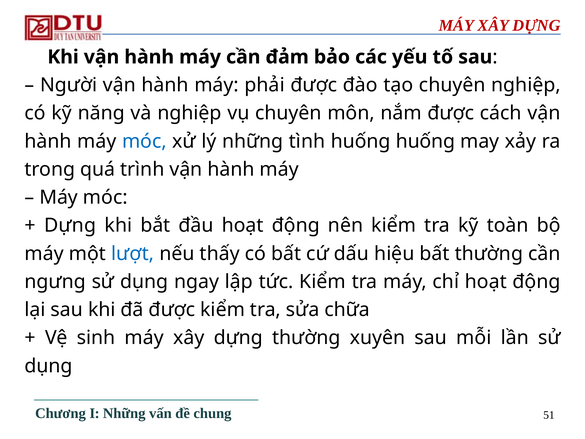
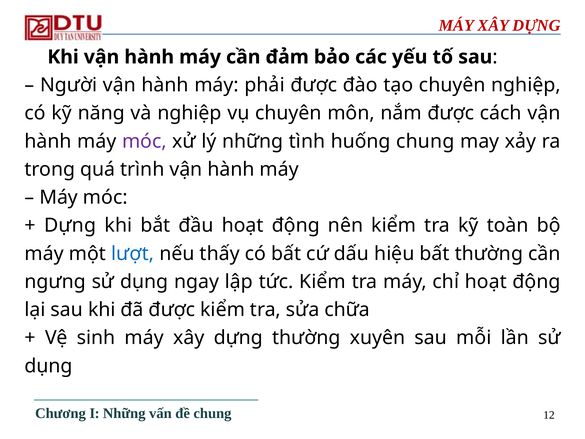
móc colour: blue -> purple (144, 141)
huống huống: huống -> chung (425, 141)
51: 51 -> 12 (549, 415)
